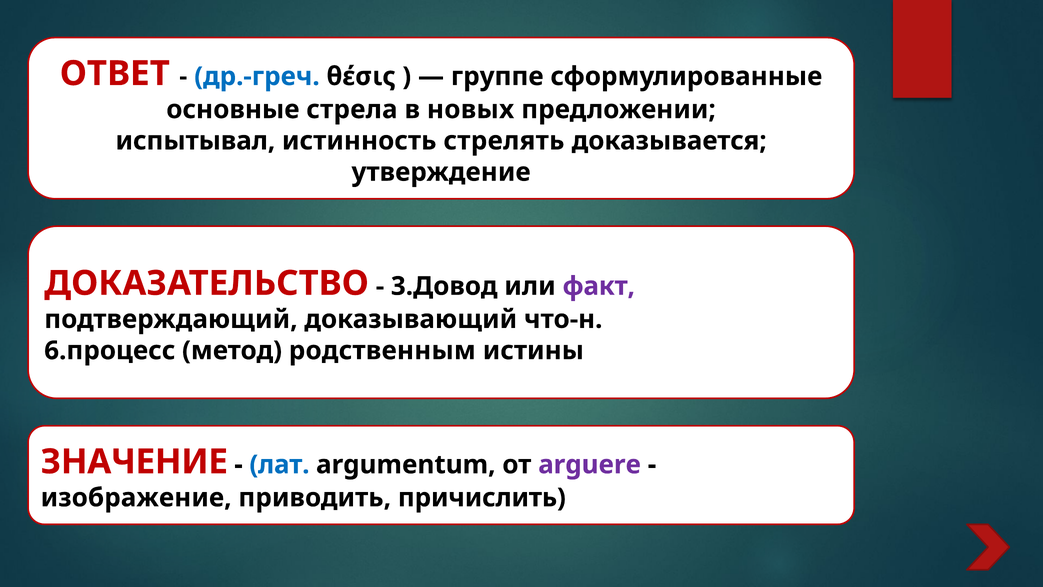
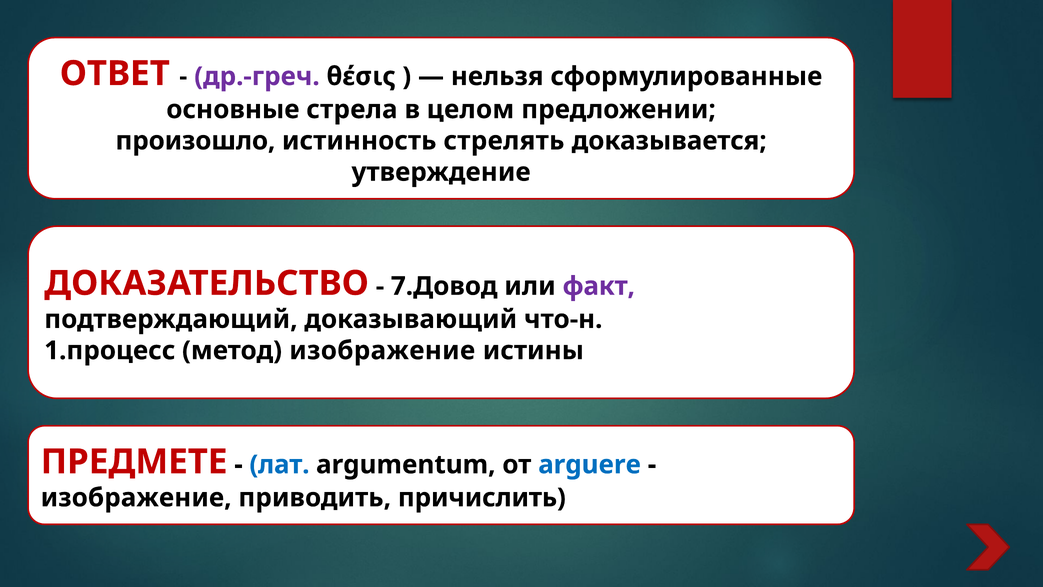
др.-греч colour: blue -> purple (257, 76)
группе: группе -> нельзя (497, 76)
новых: новых -> целом (471, 109)
испытывал: испытывал -> произошло (195, 141)
3.Довод: 3.Довод -> 7.Довод (444, 286)
6.процесс: 6.процесс -> 1.процесс (110, 350)
метод родственным: родственным -> изображение (382, 350)
ЗНАЧЕНИЕ: ЗНАЧЕНИЕ -> ПРЕДМЕТЕ (134, 462)
arguere colour: purple -> blue (590, 464)
